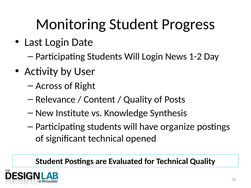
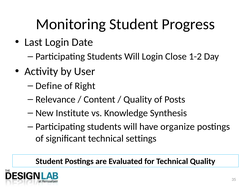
News: News -> Close (176, 57)
Across: Across -> Define (49, 86)
opened: opened -> settings (141, 139)
